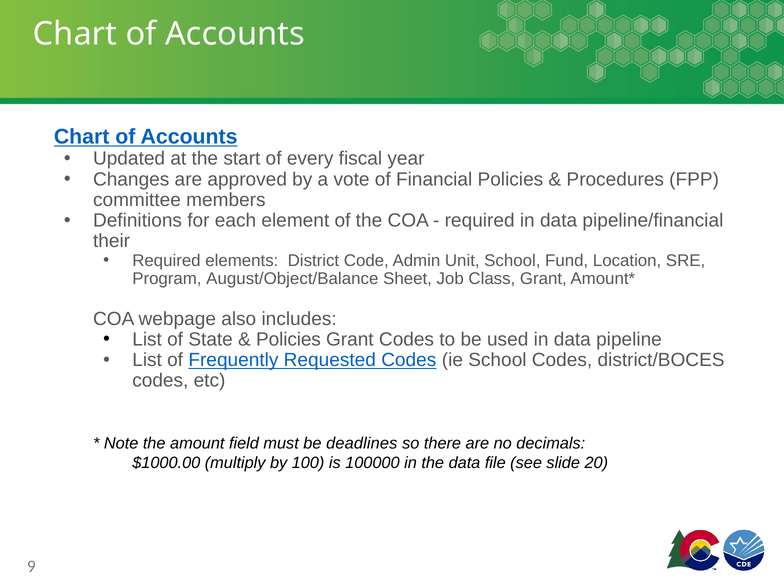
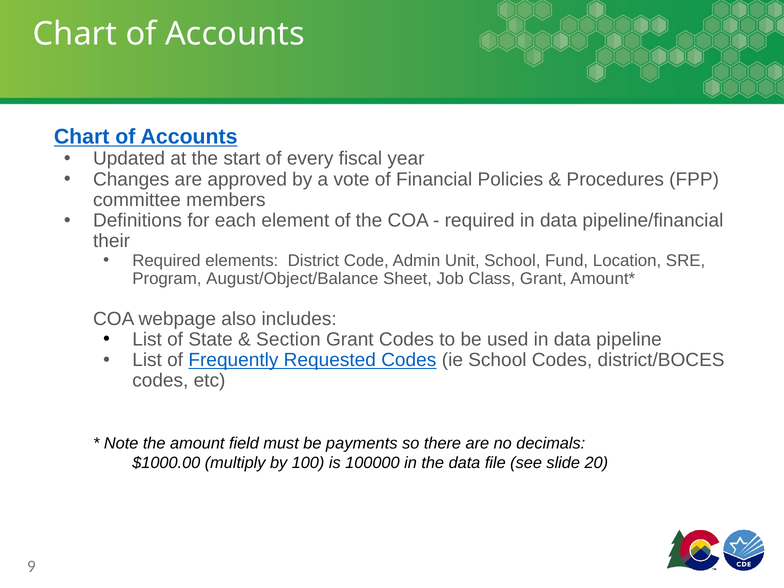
Policies: Policies -> Section (288, 339)
deadlines: deadlines -> payments (362, 443)
